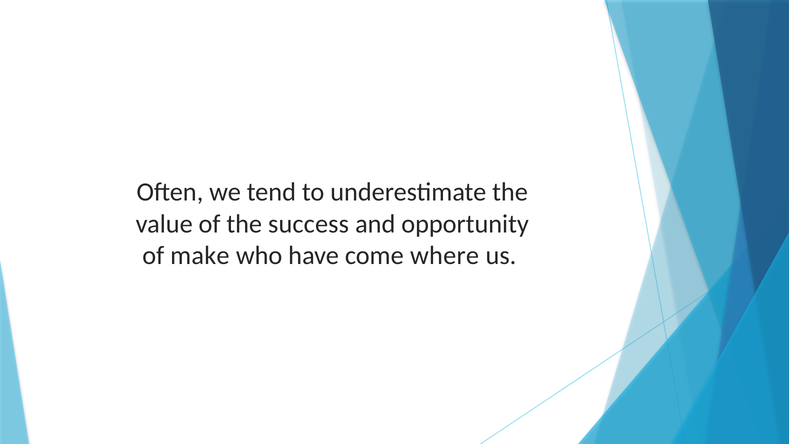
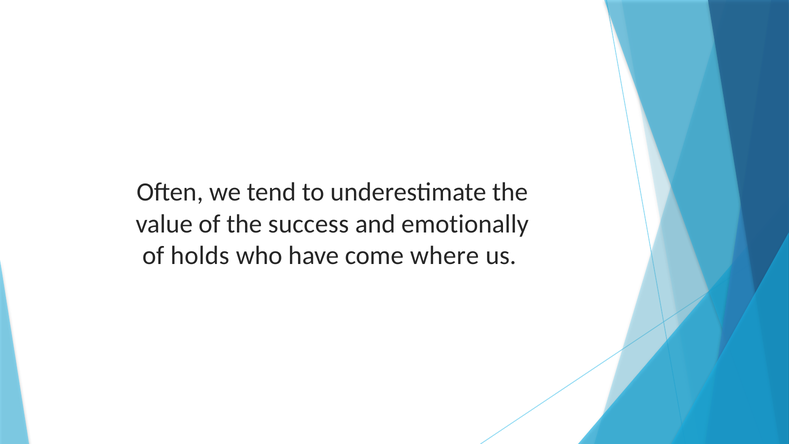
opportunity: opportunity -> emotionally (465, 224)
make: make -> holds (200, 255)
